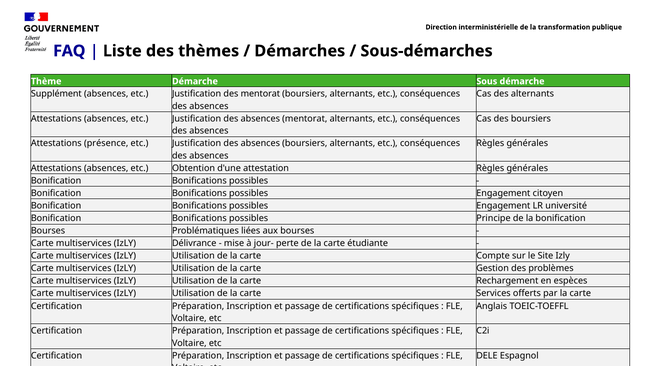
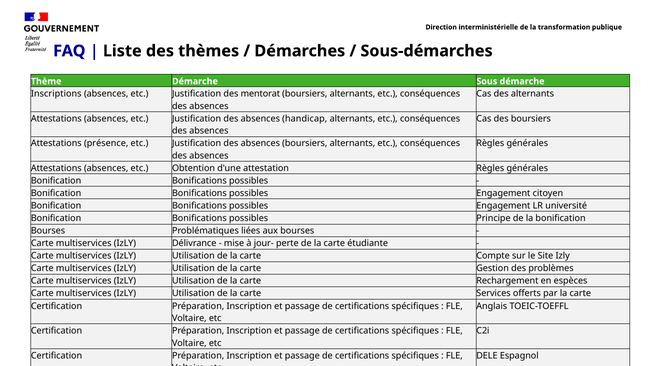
Supplément: Supplément -> Inscriptions (56, 94)
absences mentorat: mentorat -> handicap (305, 119)
